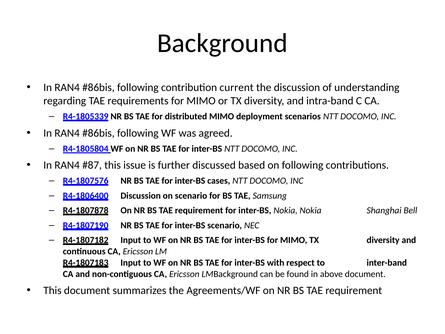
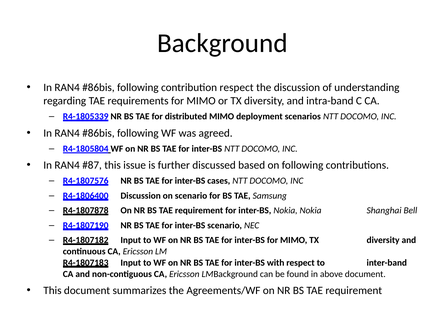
contribution current: current -> respect (237, 88)
